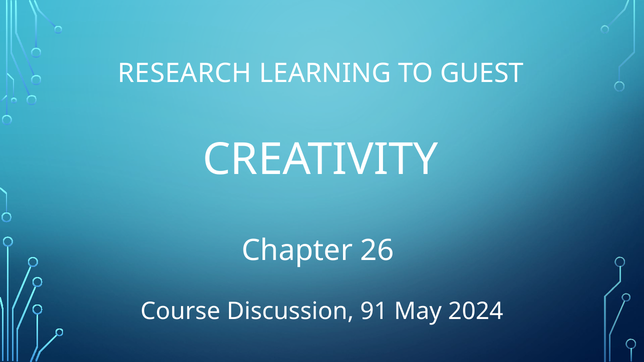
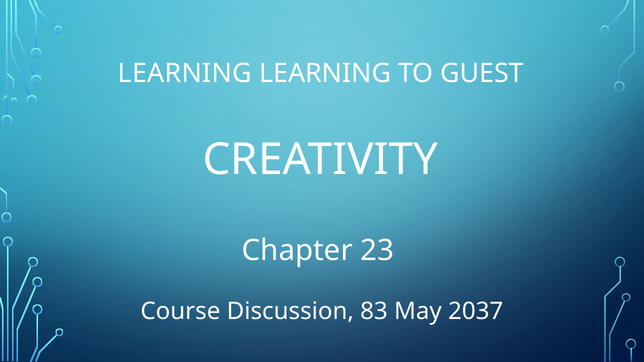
RESEARCH: RESEARCH -> LEARNING (185, 73)
26: 26 -> 23 (377, 251)
91: 91 -> 83 (374, 311)
2024: 2024 -> 2037 (476, 311)
